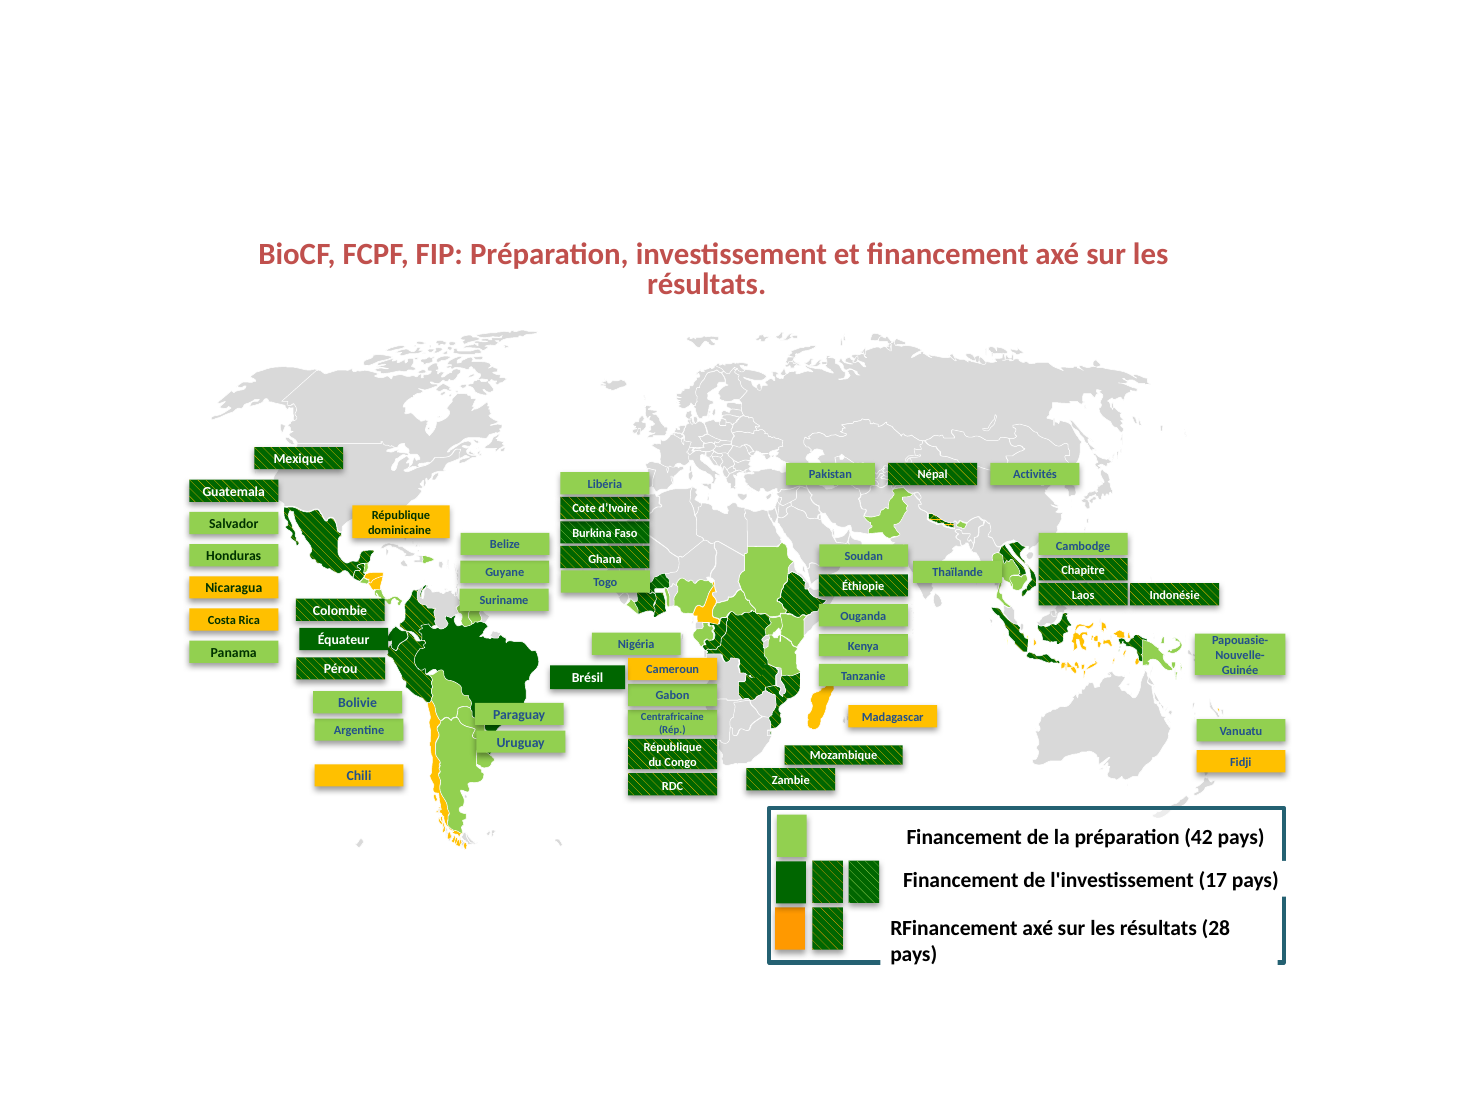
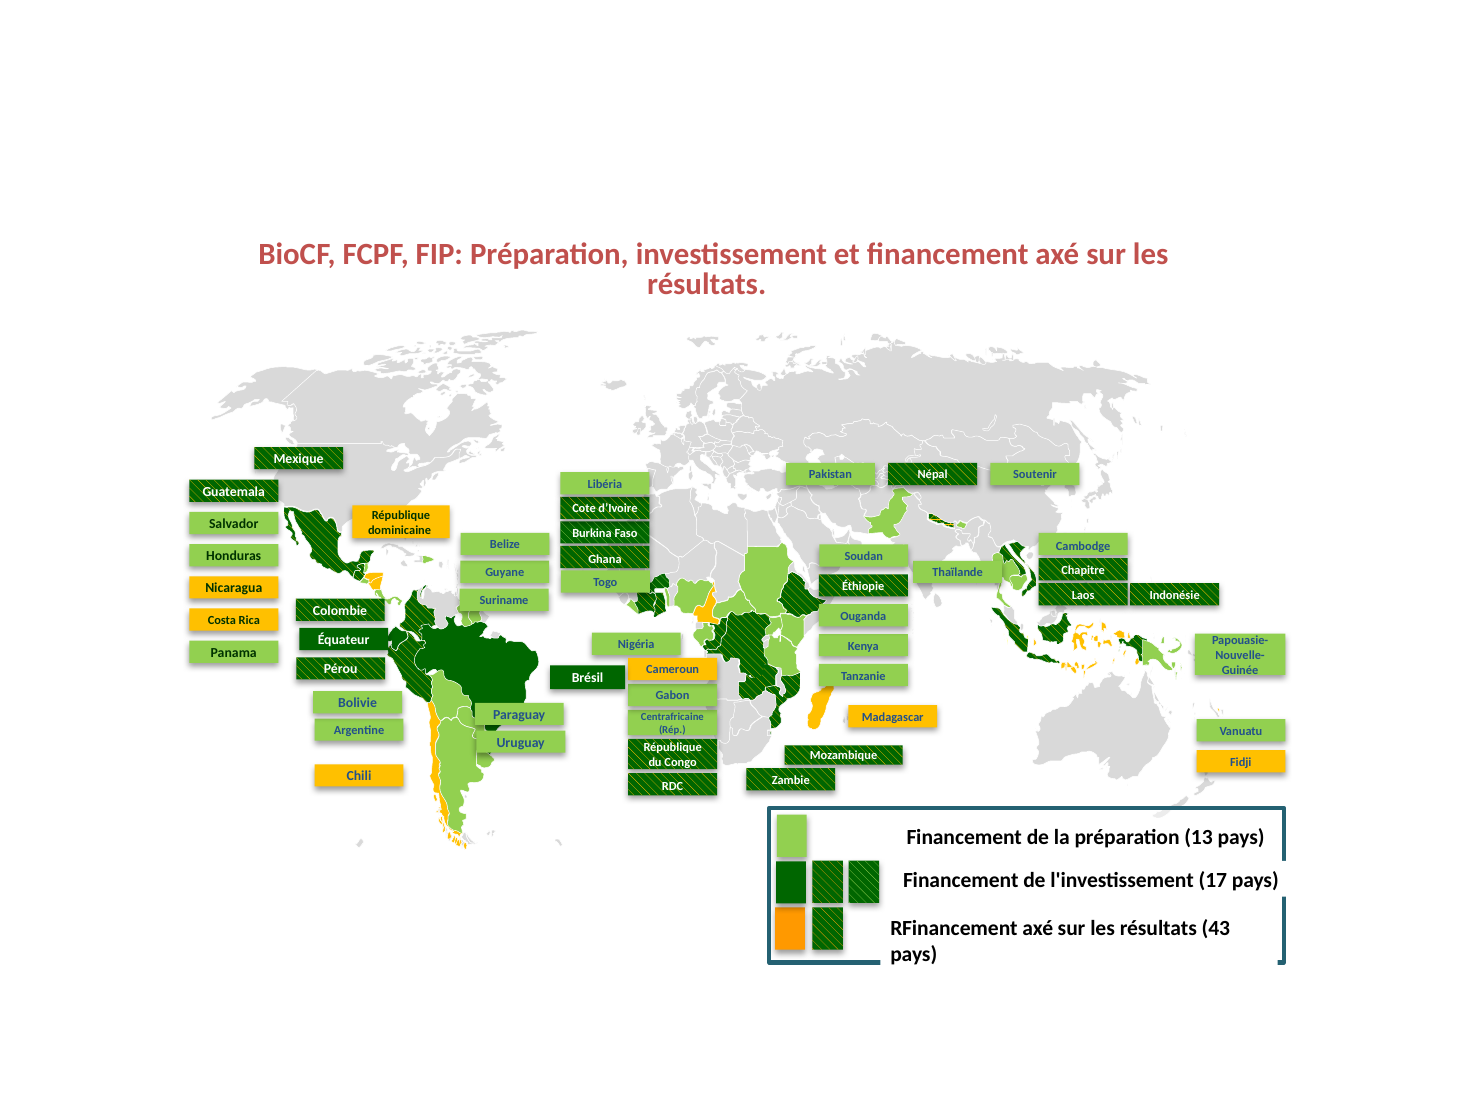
Activités: Activités -> Soutenir (1035, 475)
42: 42 -> 13 (1199, 838)
28: 28 -> 43 (1216, 929)
